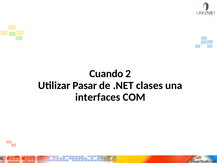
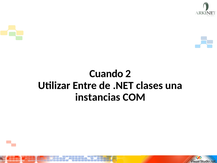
Pasar: Pasar -> Entre (85, 85)
interfaces: interfaces -> instancias (98, 97)
